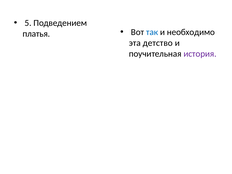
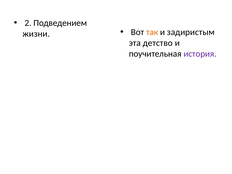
5: 5 -> 2 (28, 23)
платья: платья -> жизни (36, 34)
так colour: blue -> orange (152, 32)
необходимо: необходимо -> задиристым (191, 32)
